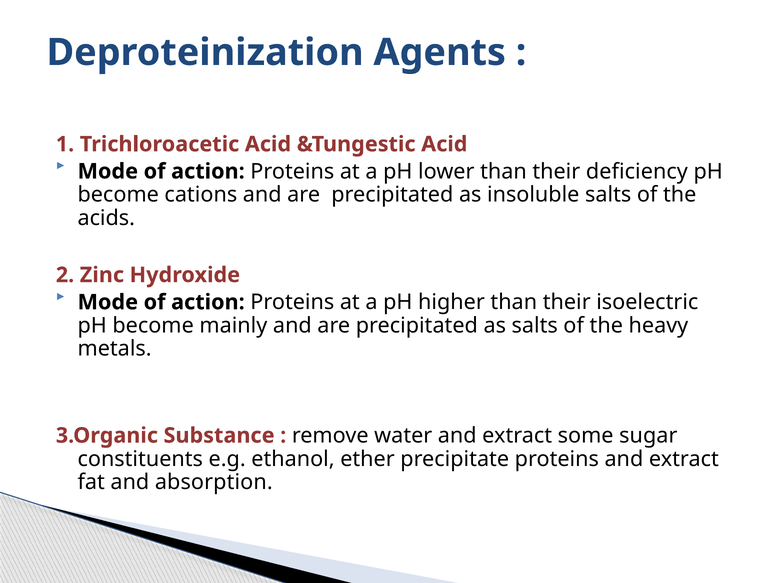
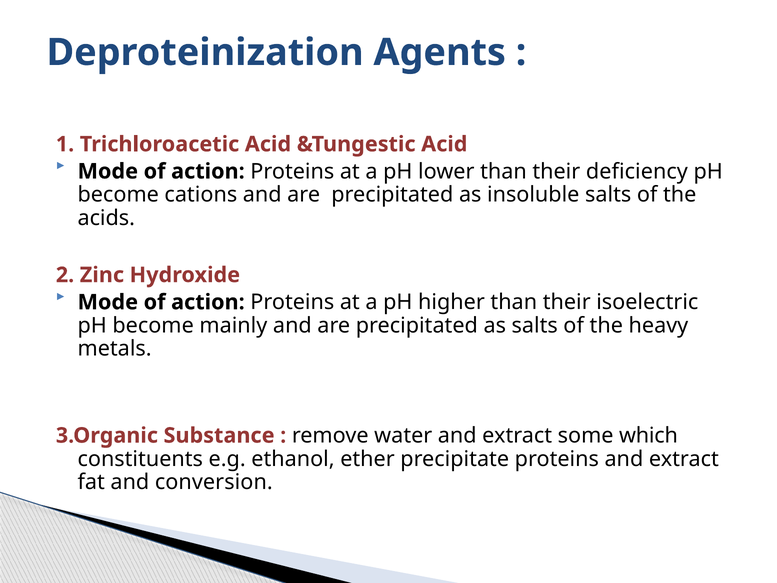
sugar: sugar -> which (648, 435)
absorption: absorption -> conversion (214, 482)
